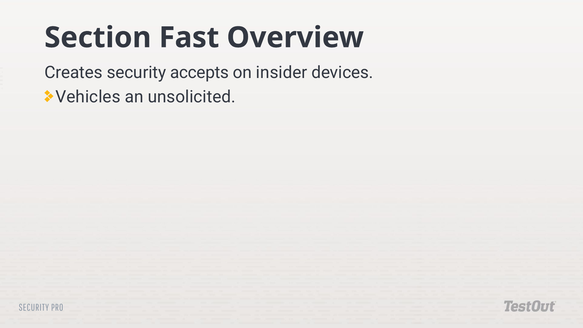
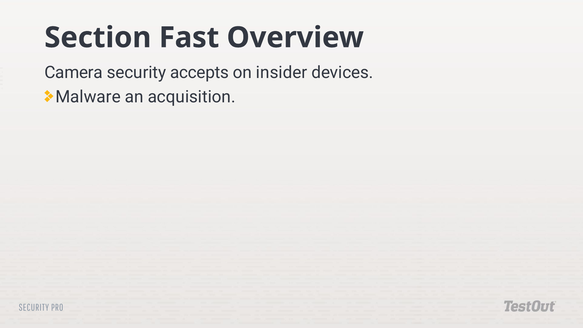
Creates: Creates -> Camera (74, 72)
Vehicles: Vehicles -> Malware (88, 97)
unsolicited: unsolicited -> acquisition (192, 97)
